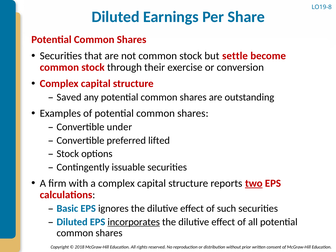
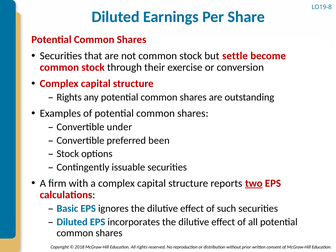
Saved: Saved -> Rights (69, 97)
lifted: lifted -> been (159, 140)
incorporates underline: present -> none (134, 222)
